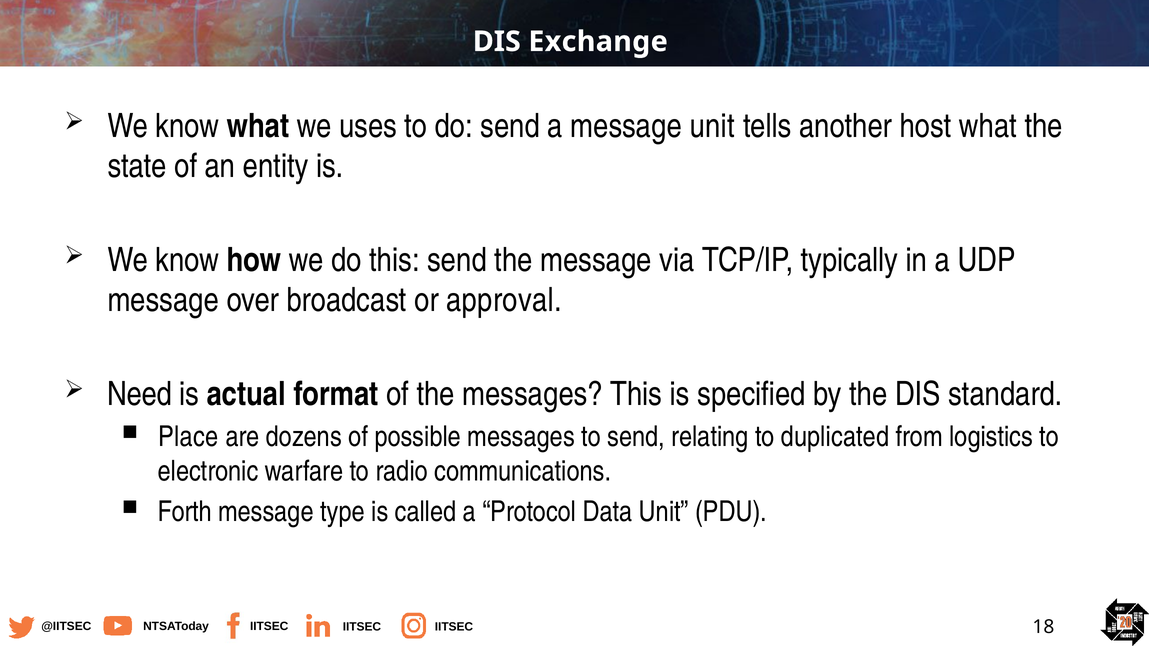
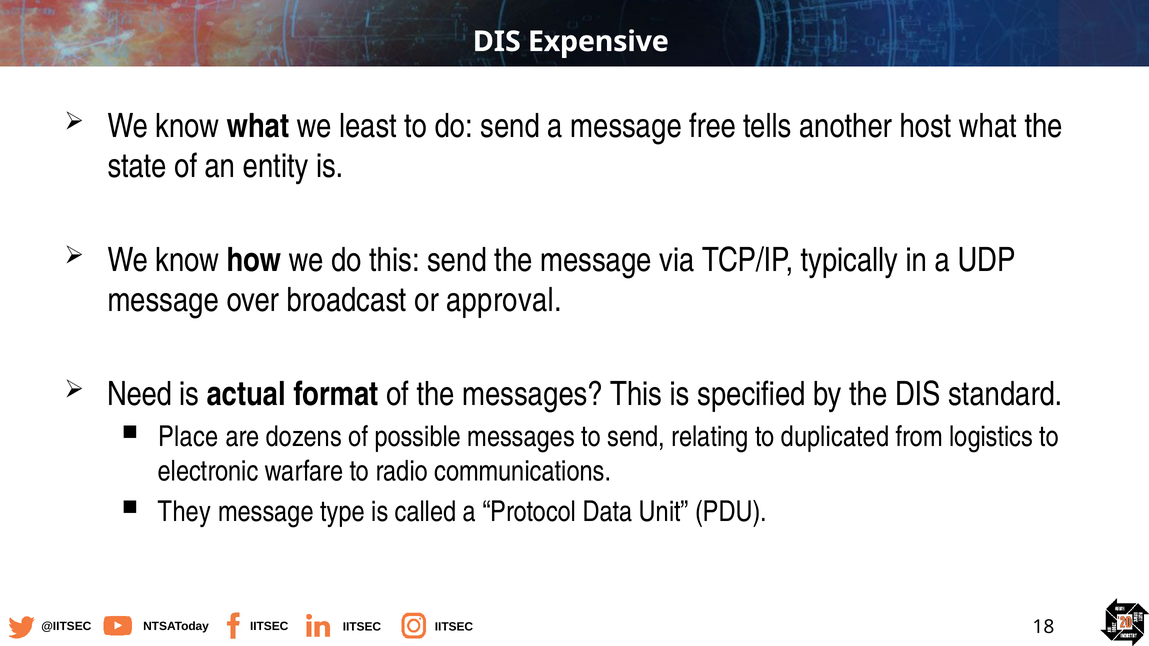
Exchange: Exchange -> Expensive (598, 42)
uses: uses -> least (368, 126)
message unit: unit -> free (713, 126)
Forth: Forth -> They (185, 512)
